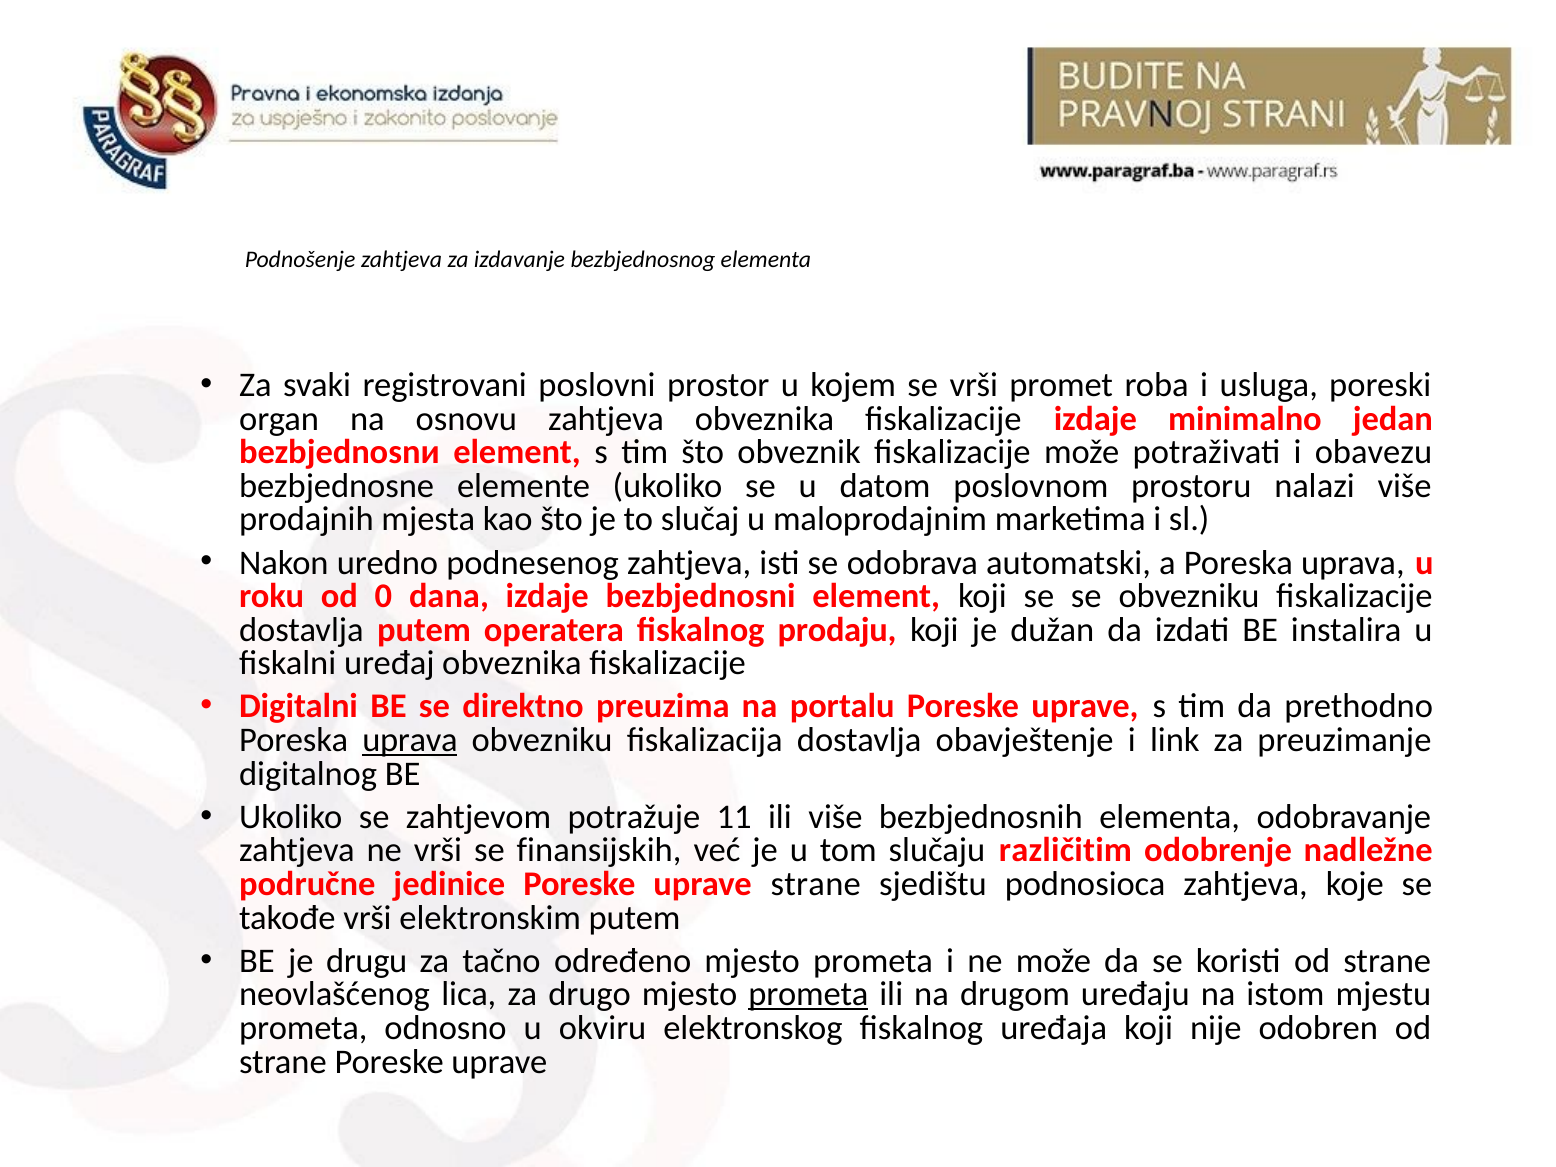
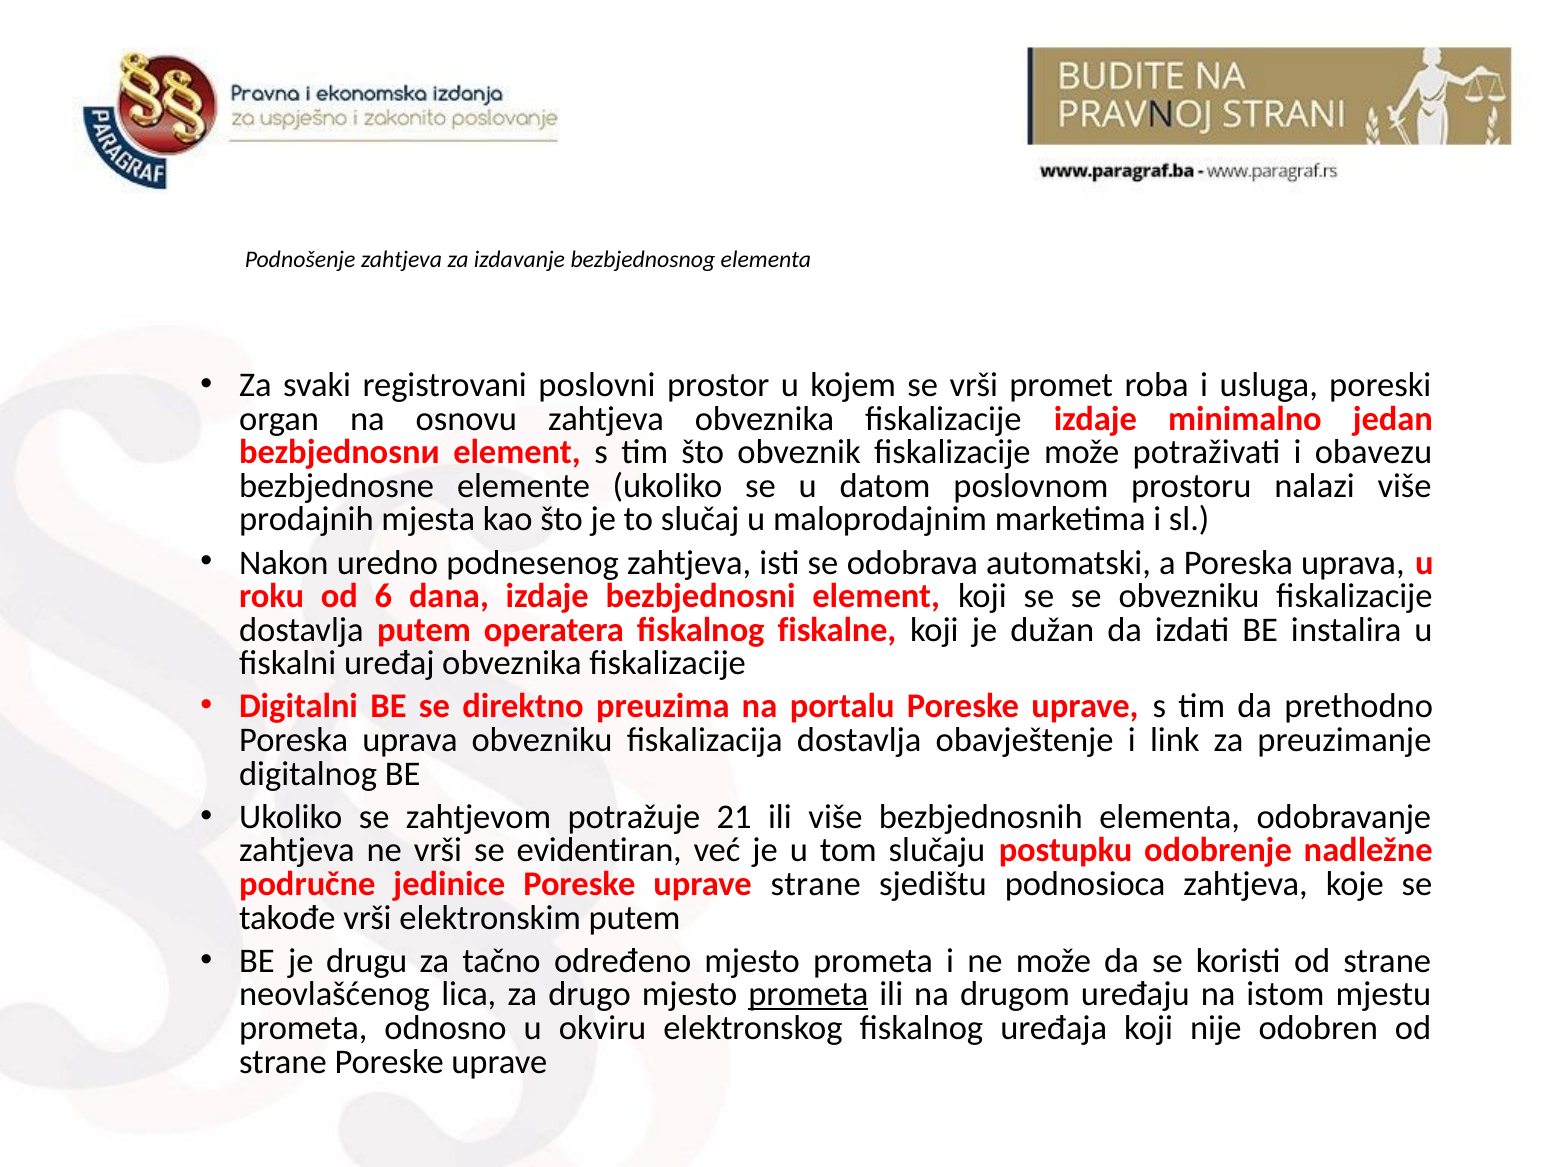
0: 0 -> 6 (383, 596)
prodaju: prodaju -> fiskalne (837, 630)
uprava underline: present -> none (410, 740)
11: 11 -> 21 (734, 817)
finansijskih: finansijskih -> evidentiran (599, 851)
različitim: različitim -> postupku (1066, 851)
